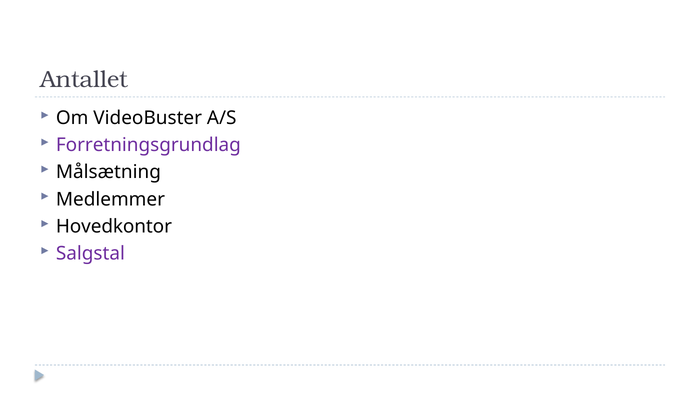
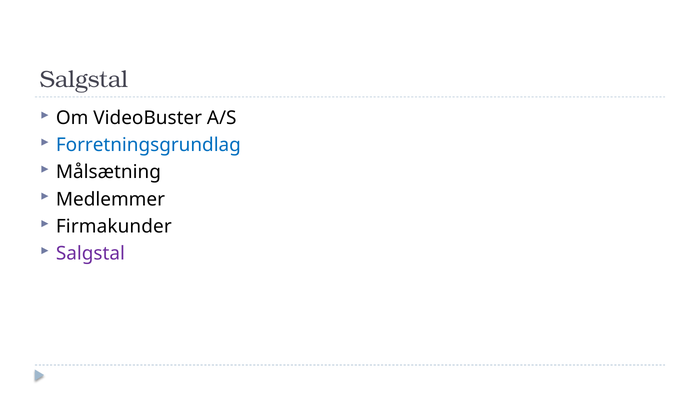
Antallet: Antallet -> Salgstal (84, 79)
Forretningsgrundlag colour: purple -> blue (148, 145)
Hovedkontor: Hovedkontor -> Firmakunder (114, 226)
